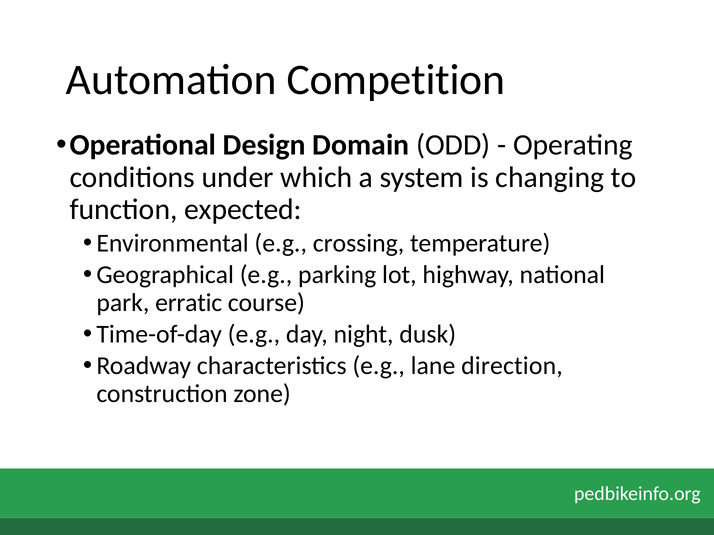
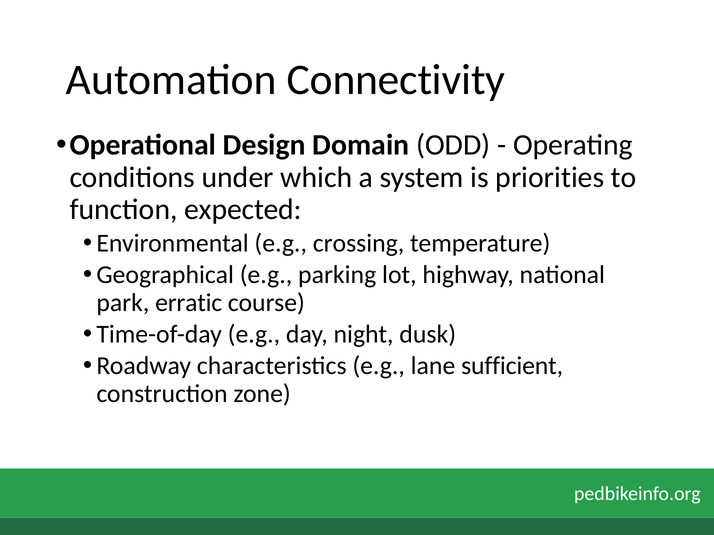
Competition: Competition -> Connectivity (396, 80)
changing: changing -> priorities (550, 177)
direction: direction -> sufficient (512, 366)
